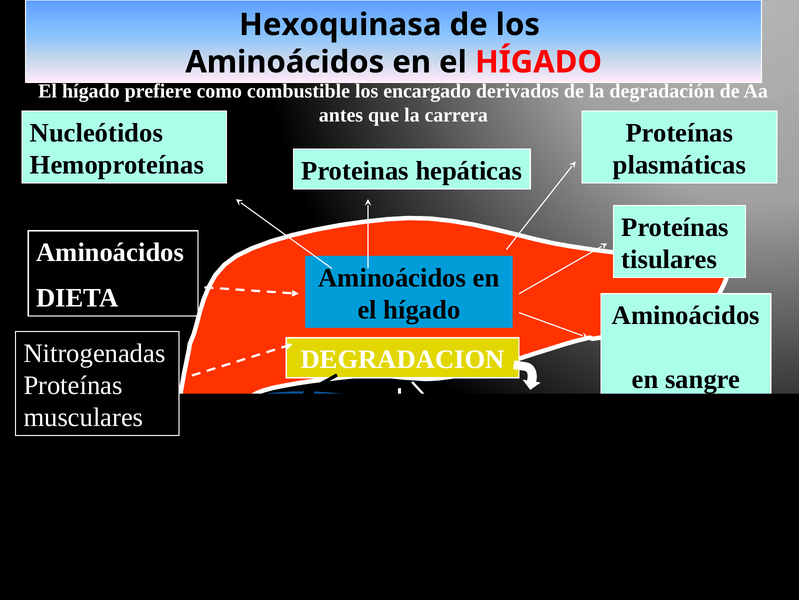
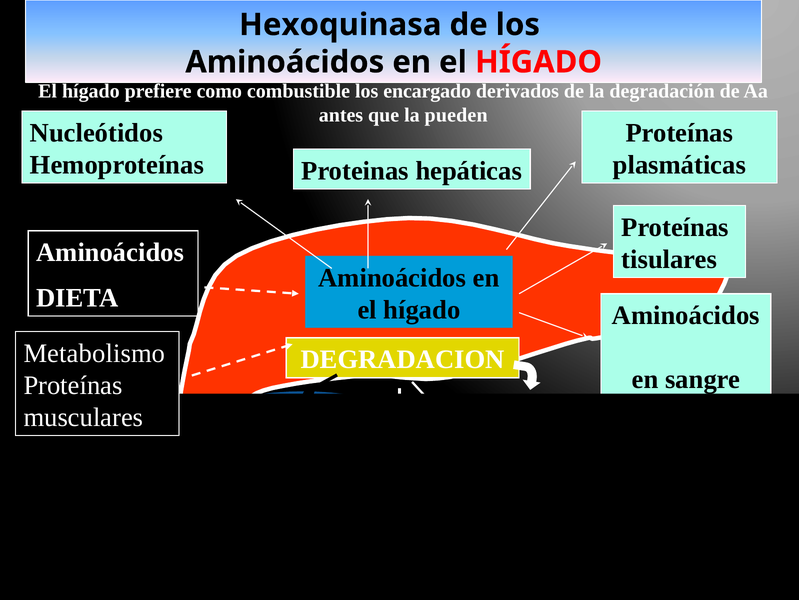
carrera: carrera -> pueden (456, 115)
Nitrogenadas: Nitrogenadas -> Metabolismo (94, 353)
